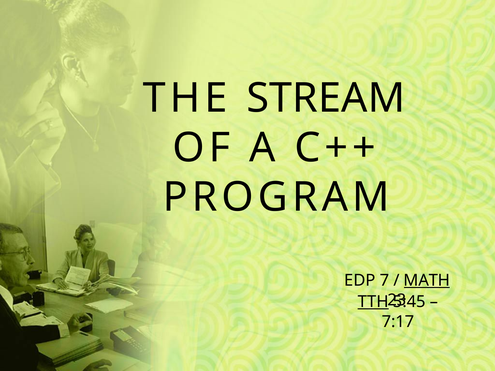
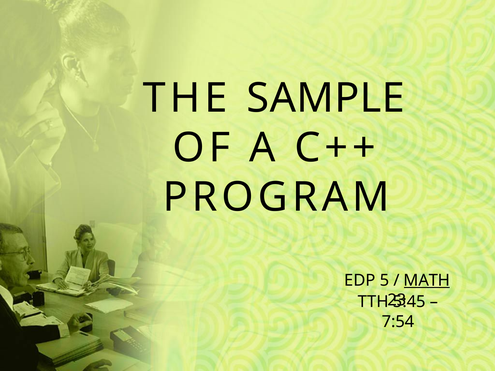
STREAM: STREAM -> SAMPLE (326, 98)
7: 7 -> 5 (384, 281)
TTH underline: present -> none (373, 302)
7:17: 7:17 -> 7:54 (398, 322)
